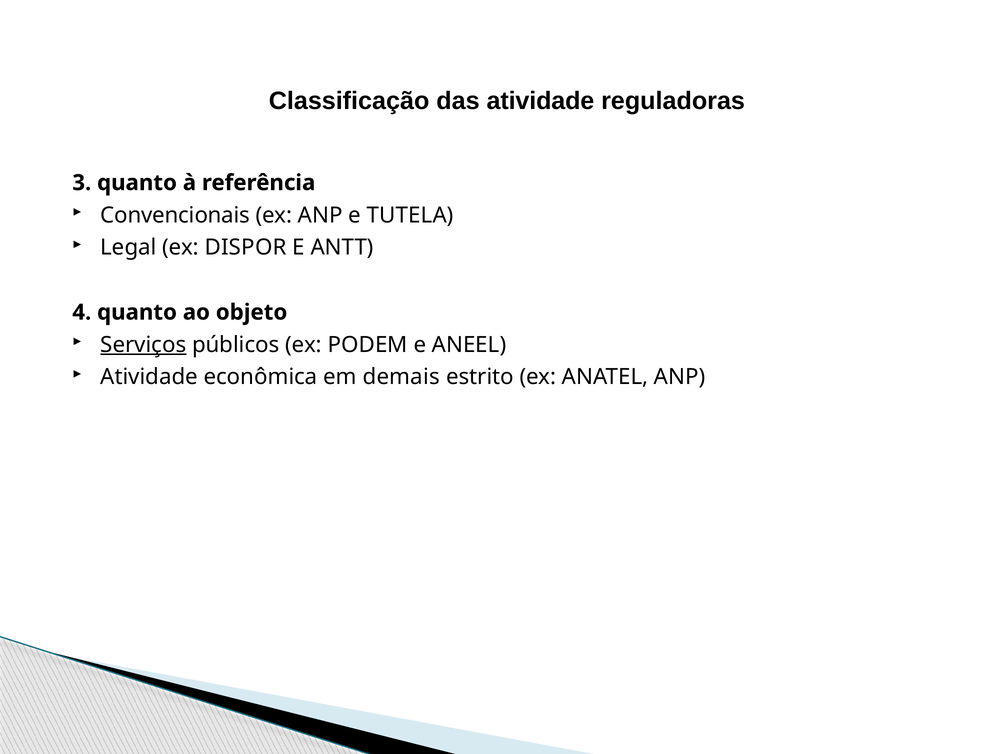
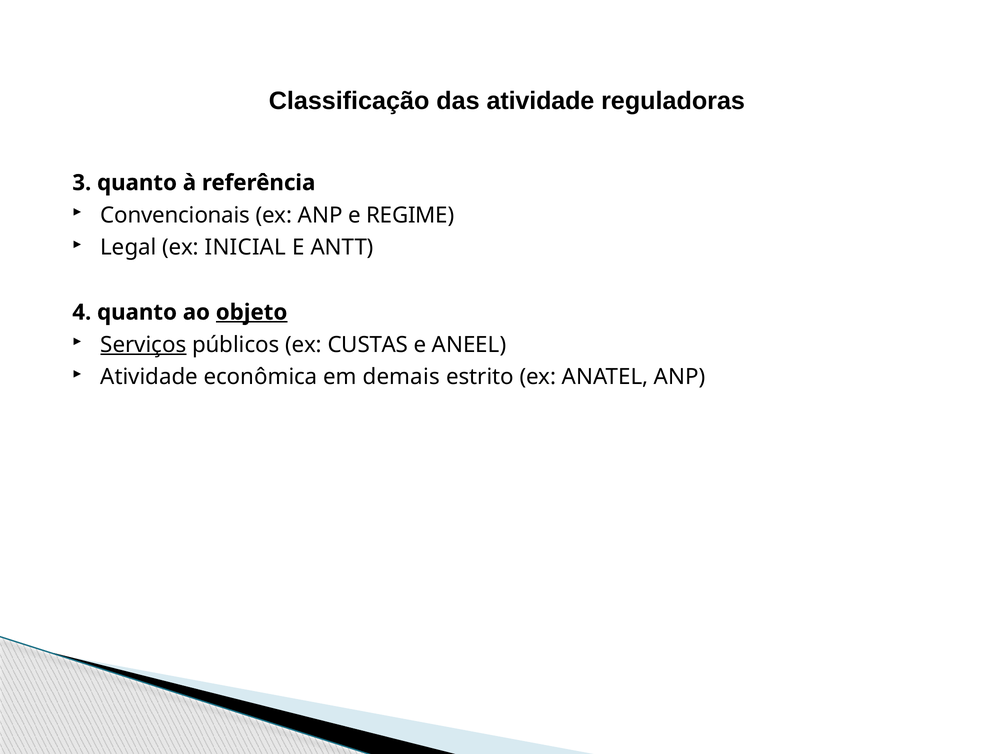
TUTELA: TUTELA -> REGIME (410, 215)
DISPOR: DISPOR -> INICIAL (246, 248)
objeto underline: none -> present (252, 312)
PODEM: PODEM -> CUSTAS (368, 345)
